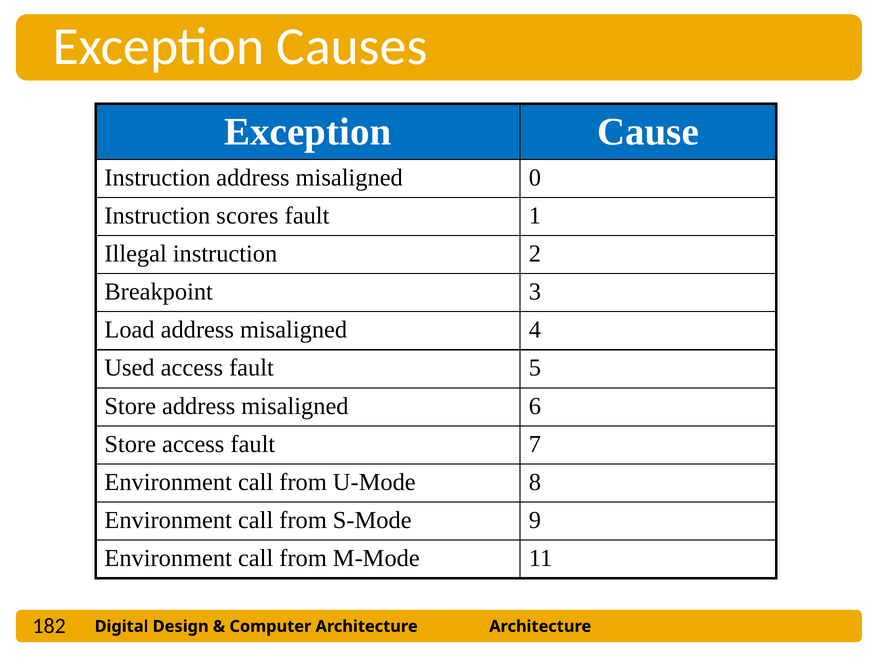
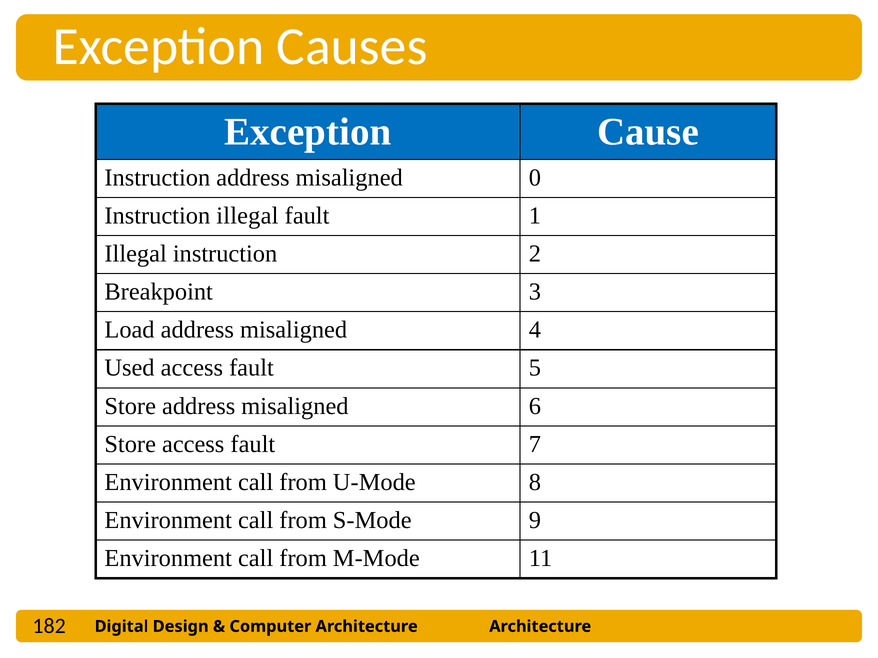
Instruction scores: scores -> illegal (247, 216)
